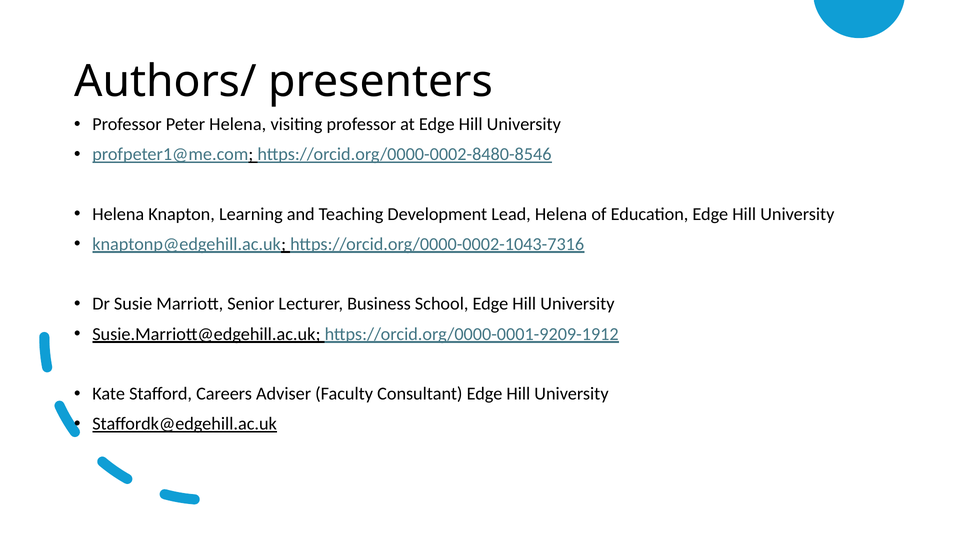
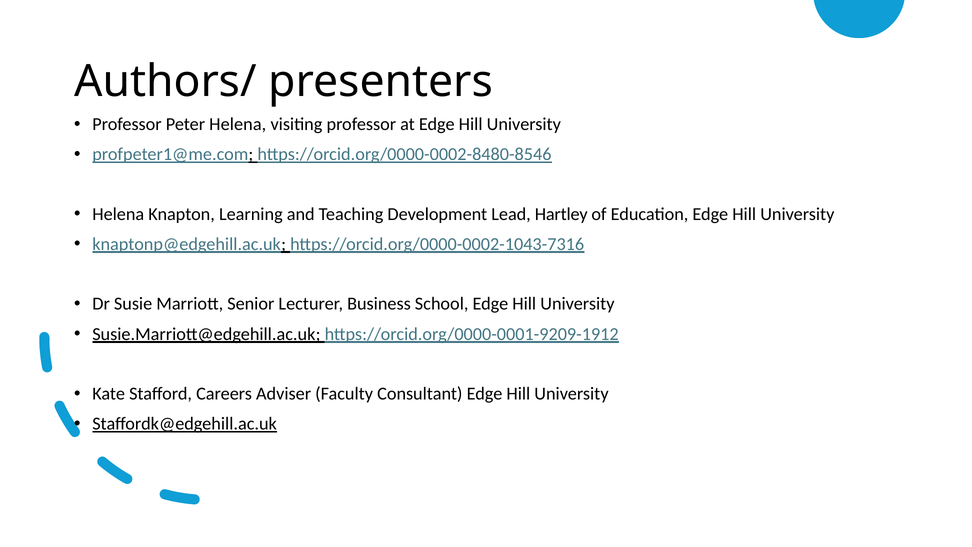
Lead Helena: Helena -> Hartley (561, 214)
